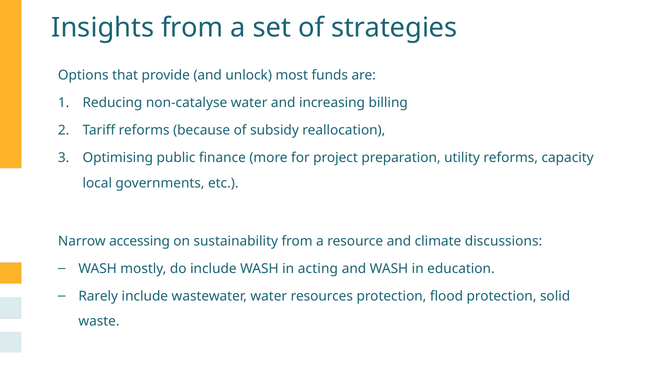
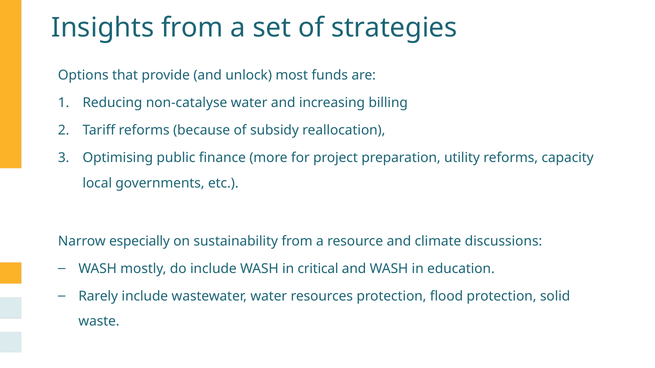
accessing: accessing -> especially (140, 241)
acting: acting -> critical (318, 269)
